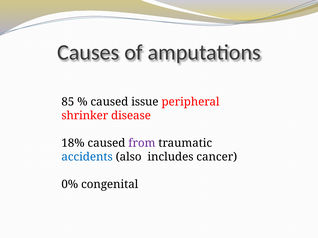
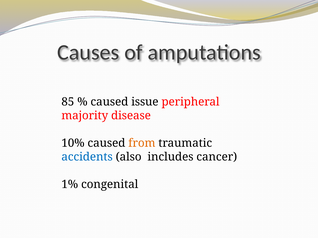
shrinker: shrinker -> majority (85, 116)
18%: 18% -> 10% (73, 143)
from colour: purple -> orange (142, 143)
0%: 0% -> 1% (70, 185)
